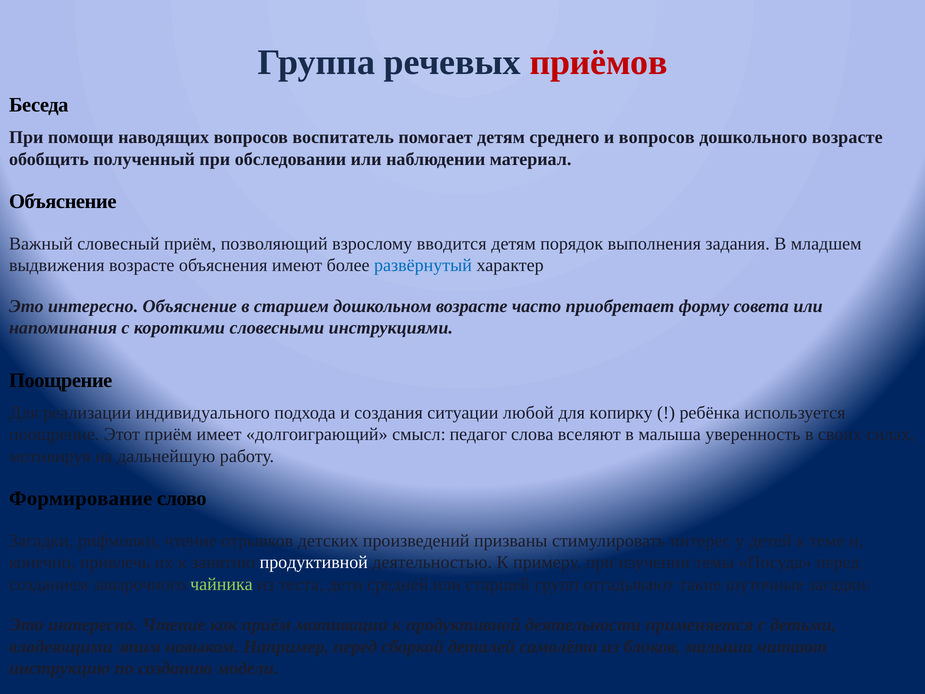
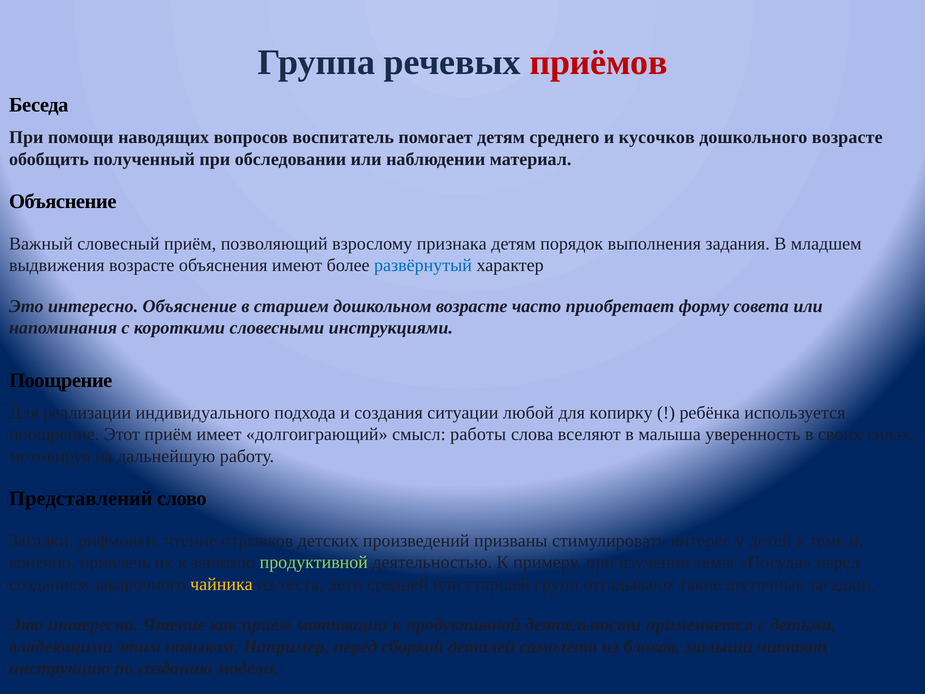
и вопросов: вопросов -> кусочков (657, 137)
вводится: вводится -> признака (452, 244)
педагог: педагог -> работы (478, 434)
Формирование: Формирование -> Представлений (81, 498)
продуктивной colour: white -> light green (314, 562)
чайника colour: light green -> yellow (221, 584)
